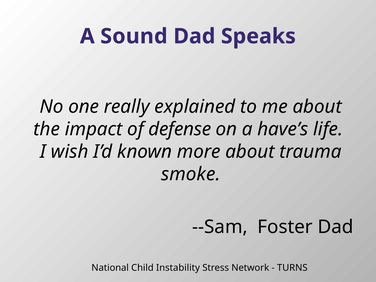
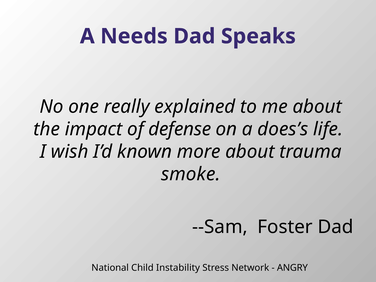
Sound: Sound -> Needs (134, 36)
have’s: have’s -> does’s (283, 129)
TURNS: TURNS -> ANGRY (292, 268)
